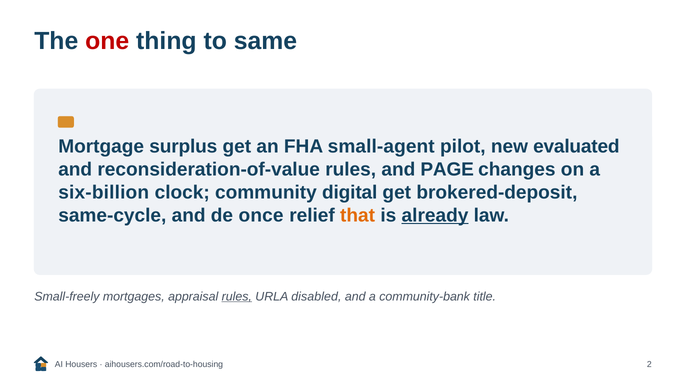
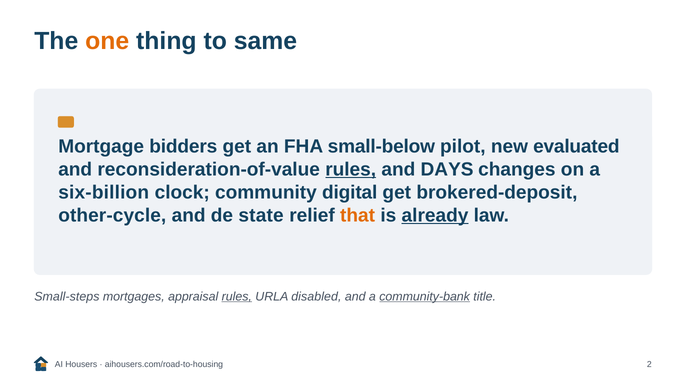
one colour: red -> orange (107, 41)
surplus: surplus -> bidders (183, 147)
small-agent: small-agent -> small-below (381, 147)
rules underline: none -> present (351, 169)
PAGE: PAGE -> DAYS (447, 169)
same-cycle: same-cycle -> other-cycle (112, 215)
once: once -> state (261, 215)
Small-freely: Small-freely -> Small-steps (67, 296)
community-bank underline: none -> present (425, 296)
